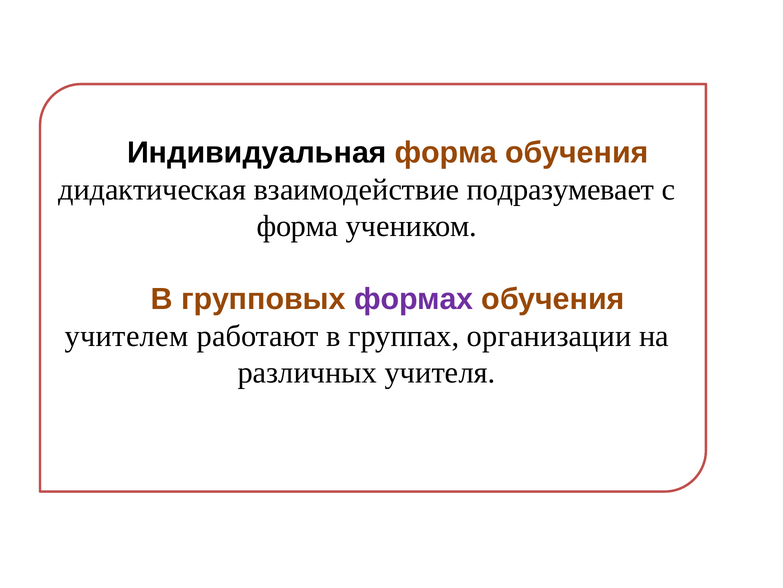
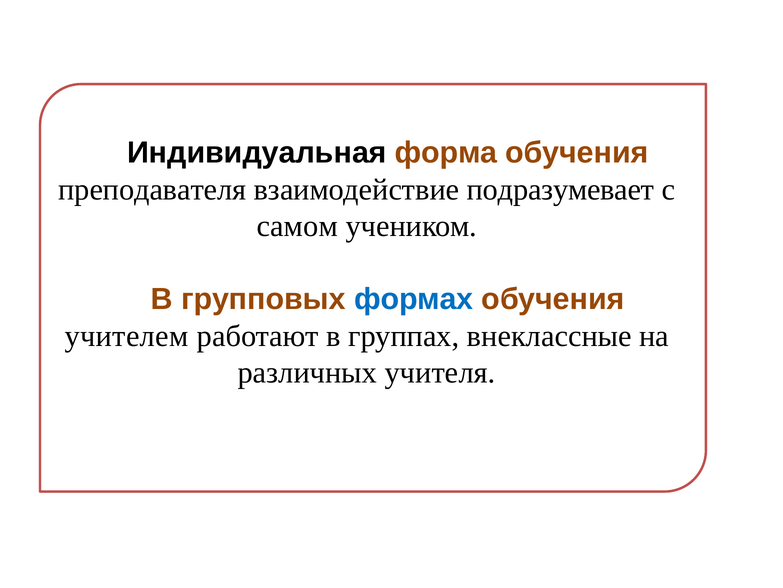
дидактическая: дидактическая -> преподавателя (152, 189)
форма: форма -> самом (297, 226)
формах colour: purple -> blue (414, 299)
организации: организации -> внеклассные (549, 336)
